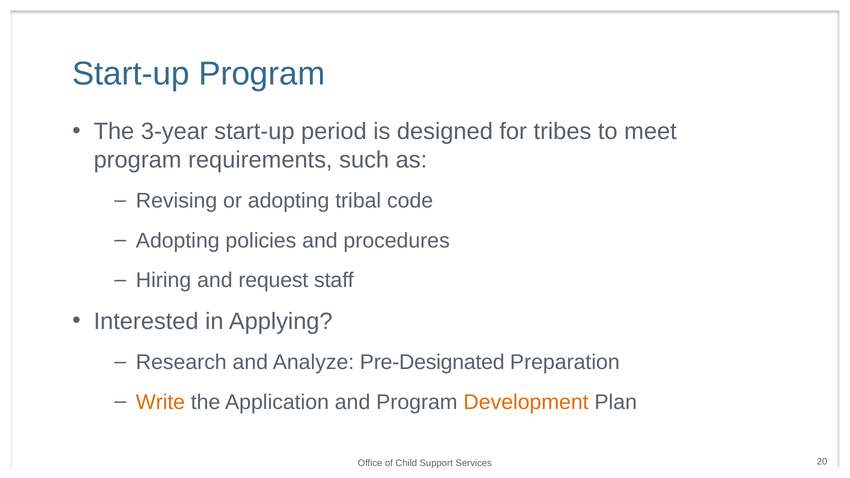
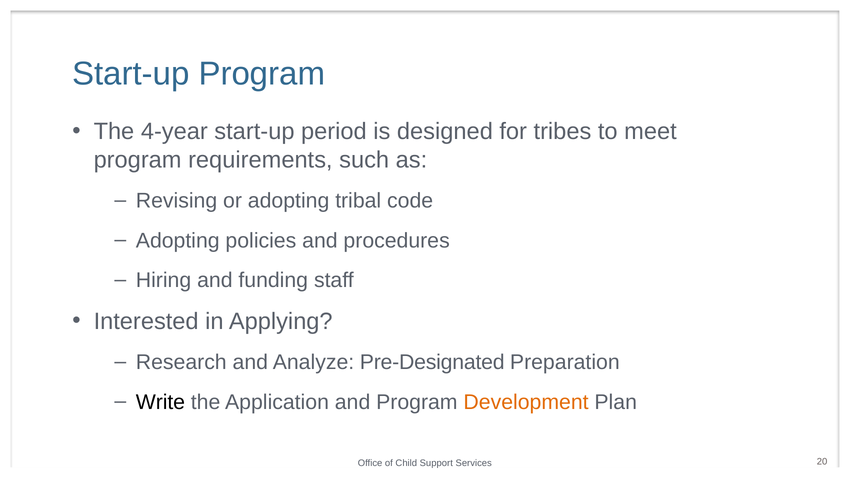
3-year: 3-year -> 4-year (174, 132)
request: request -> funding (273, 280)
Write colour: orange -> black (160, 402)
